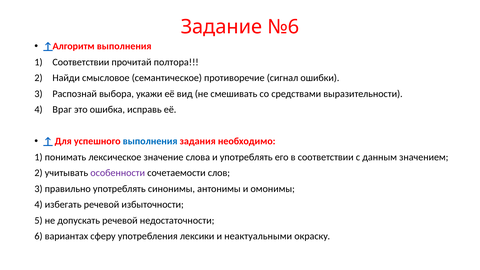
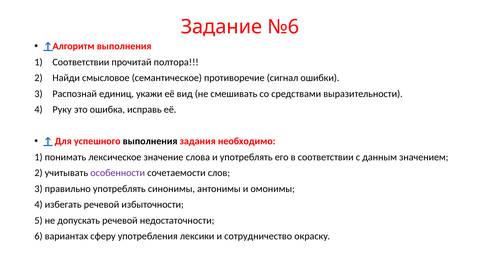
выбора: выбора -> единиц (117, 94)
Враг: Враг -> Руку (62, 110)
выполнения colour: blue -> black (150, 141)
неактуальными: неактуальными -> сотрудничество (258, 236)
